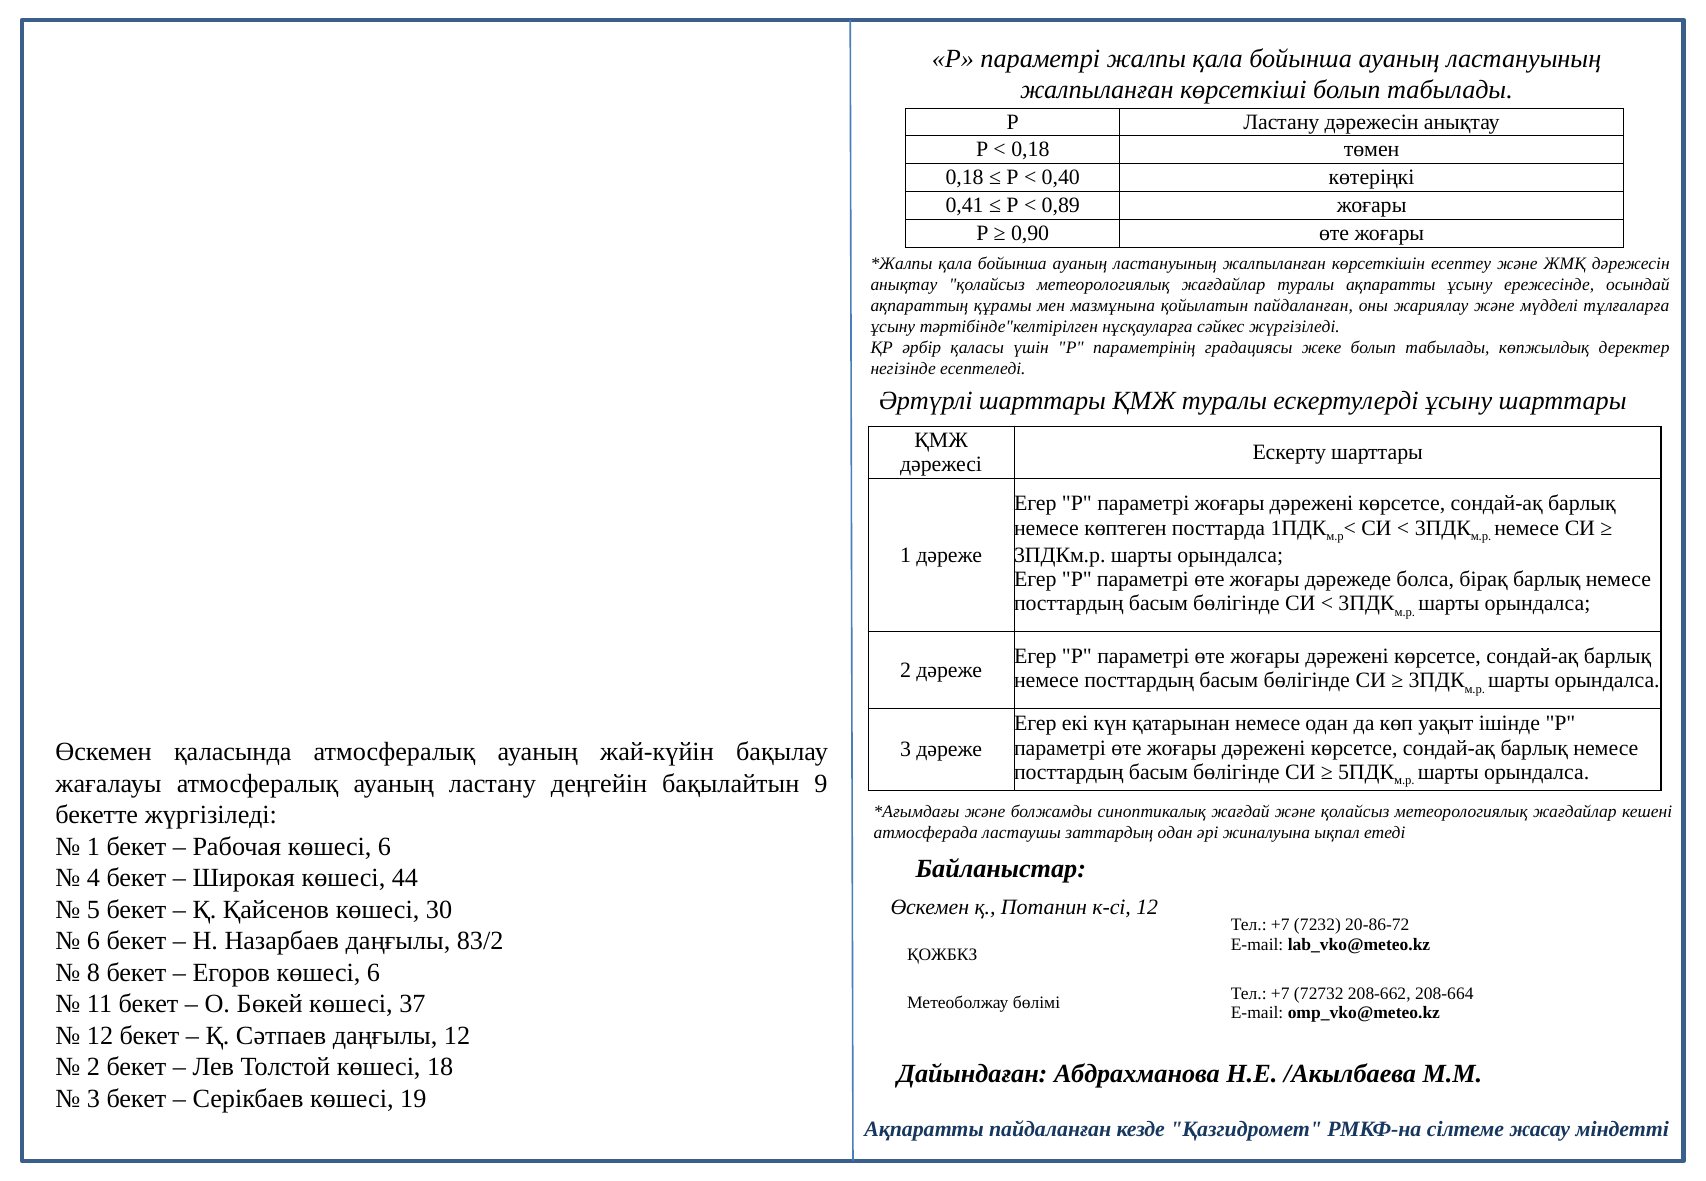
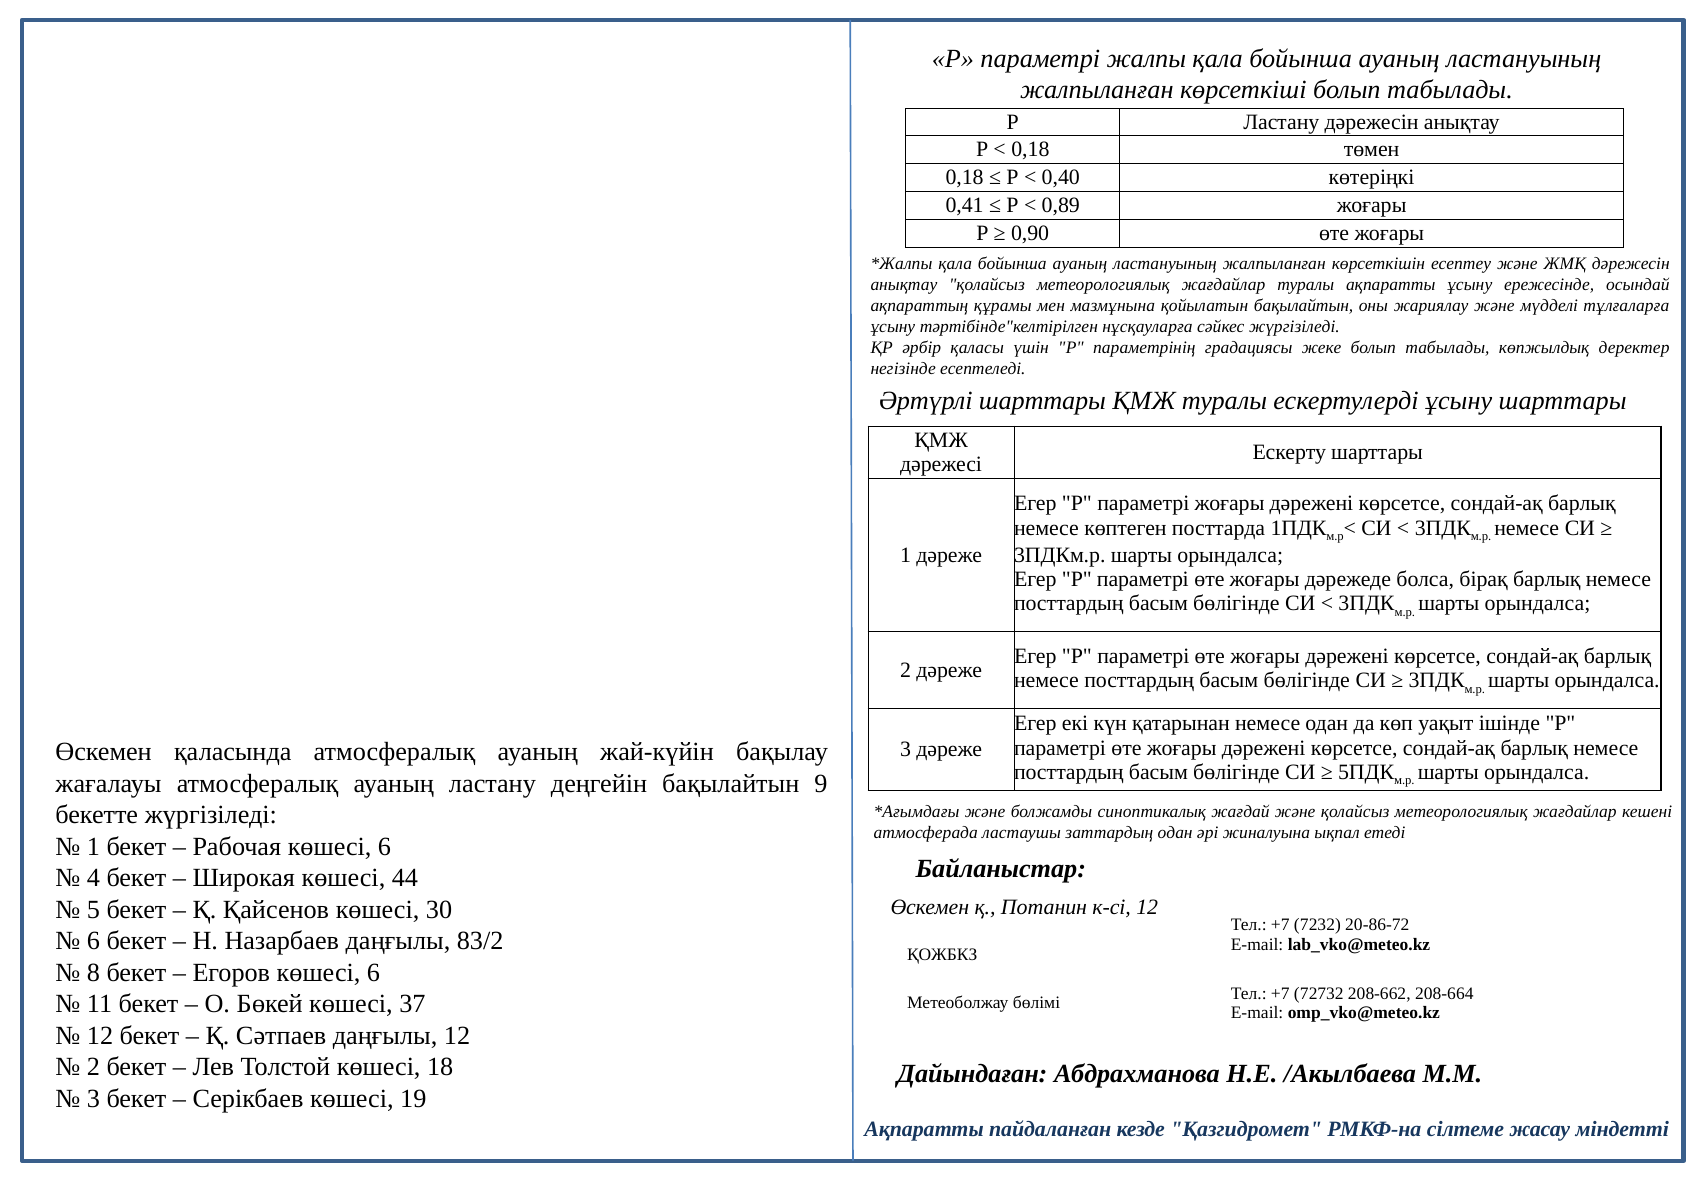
қойылатын пайдаланған: пайдаланған -> бақылайтын (1304, 306)
